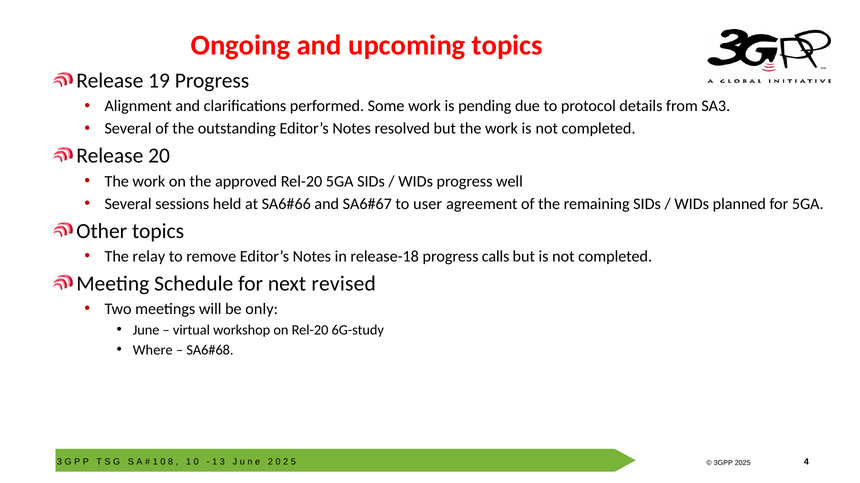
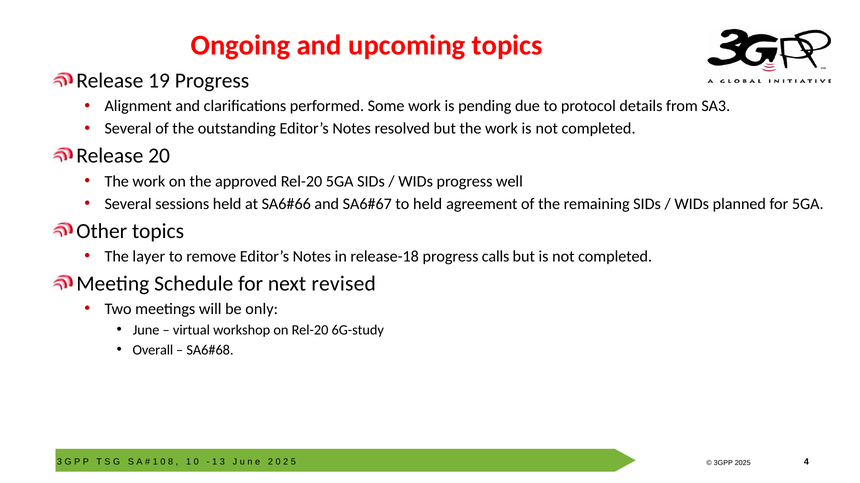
to user: user -> held (428, 204)
relay: relay -> layer (149, 257)
Where: Where -> Overall (153, 350)
